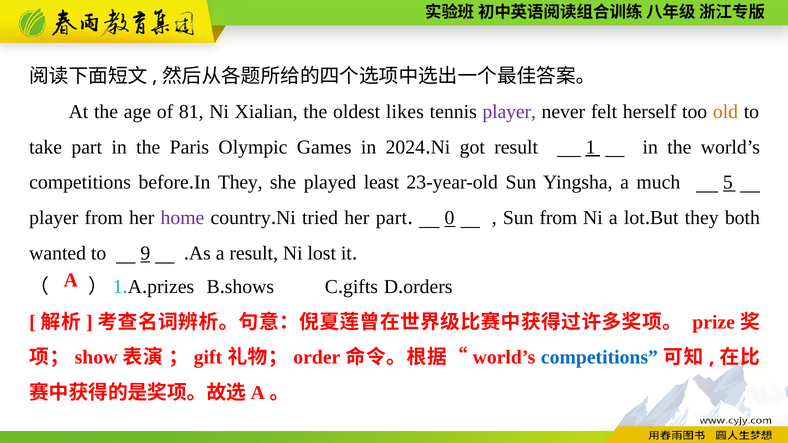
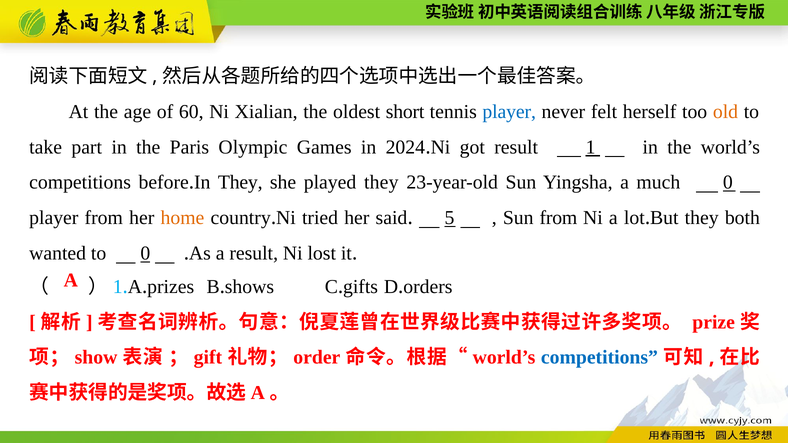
81: 81 -> 60 (191, 112)
likes: likes -> short (405, 112)
player colour: purple -> blue (509, 112)
played least: least -> they (381, 183)
much 5: 5 -> 0 (728, 183)
home colour: purple -> orange (182, 218)
her part: part -> said (391, 218)
0: 0 -> 5 (449, 218)
to 9: 9 -> 0 (145, 254)
